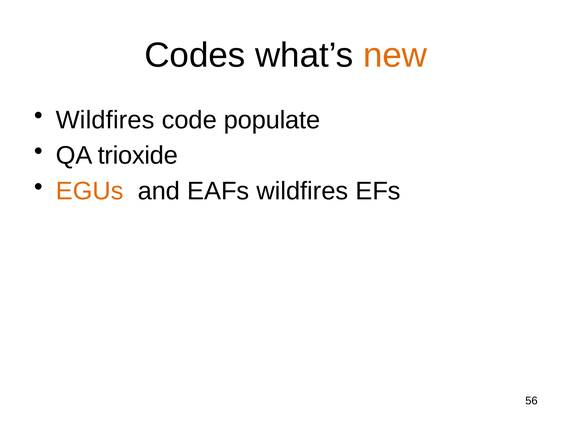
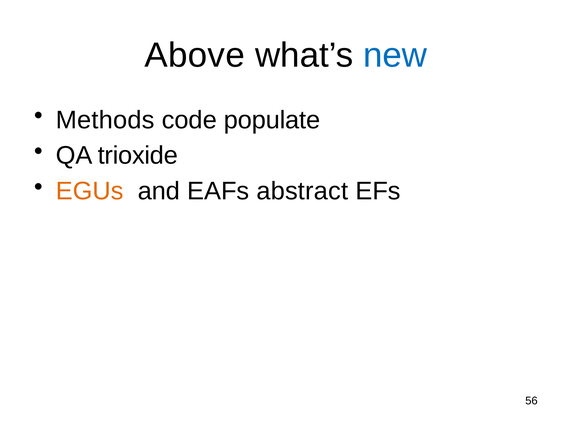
Codes: Codes -> Above (195, 55)
new colour: orange -> blue (395, 55)
Wildfires: Wildfires -> Methods (105, 120)
EAFs wildfires: wildfires -> abstract (302, 191)
